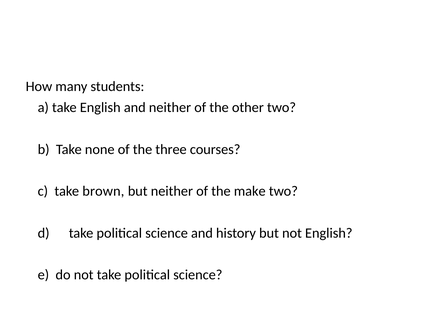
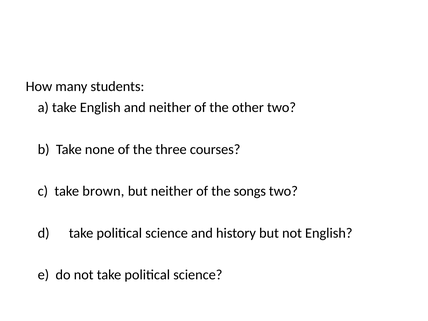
make: make -> songs (250, 191)
